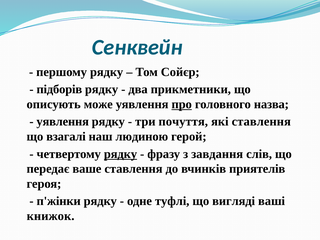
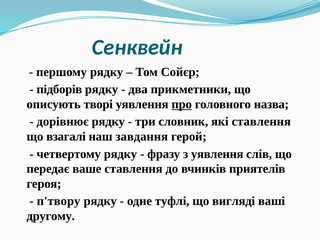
може: може -> творі (98, 104)
уявлення: уявлення -> дорівнює (63, 122)
почуття: почуття -> словник (183, 122)
людиною: людиною -> завдання (142, 137)
рядку underline: present -> none (120, 154)
з завдання: завдання -> уявлення (217, 154)
п'жінки: п'жінки -> п'твору (59, 201)
книжок: книжок -> другому (51, 216)
